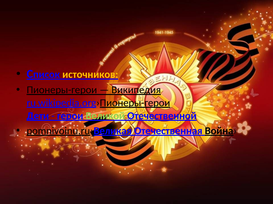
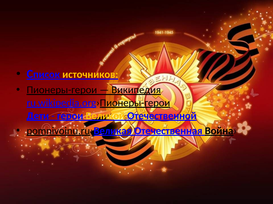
Великой colour: light green -> yellow (105, 116)
